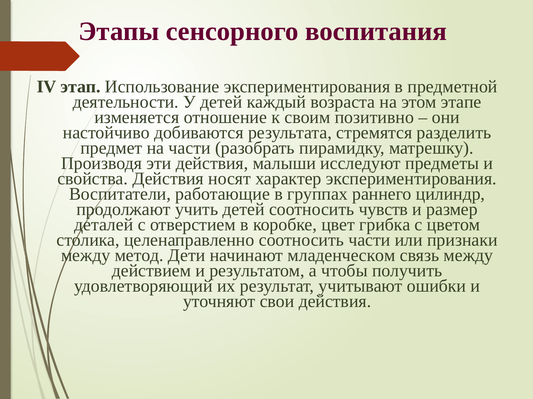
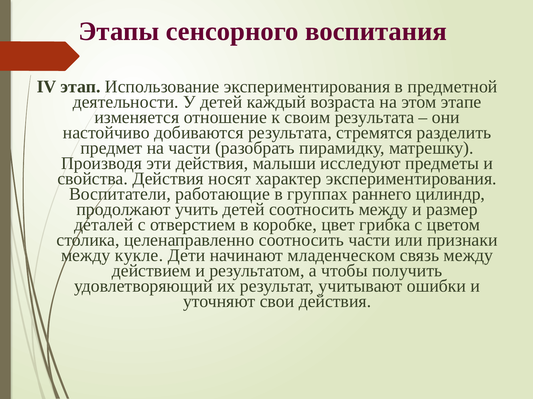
своим позитивно: позитивно -> результата (375, 118)
соотносить чувств: чувств -> между (383, 210)
метод: метод -> кукле (139, 256)
